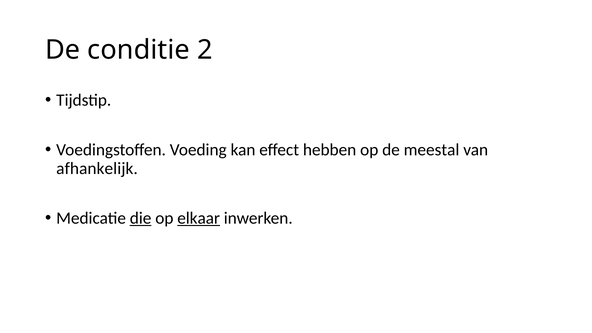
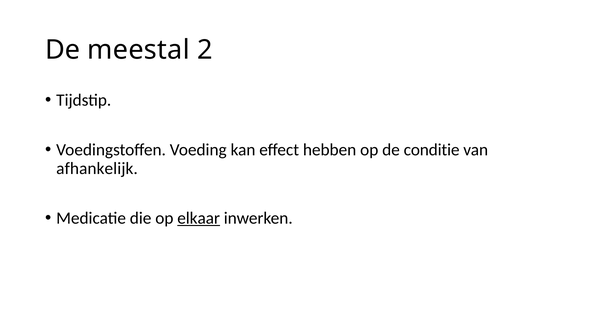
conditie: conditie -> meestal (138, 50)
meestal: meestal -> conditie (432, 150)
die underline: present -> none (141, 218)
